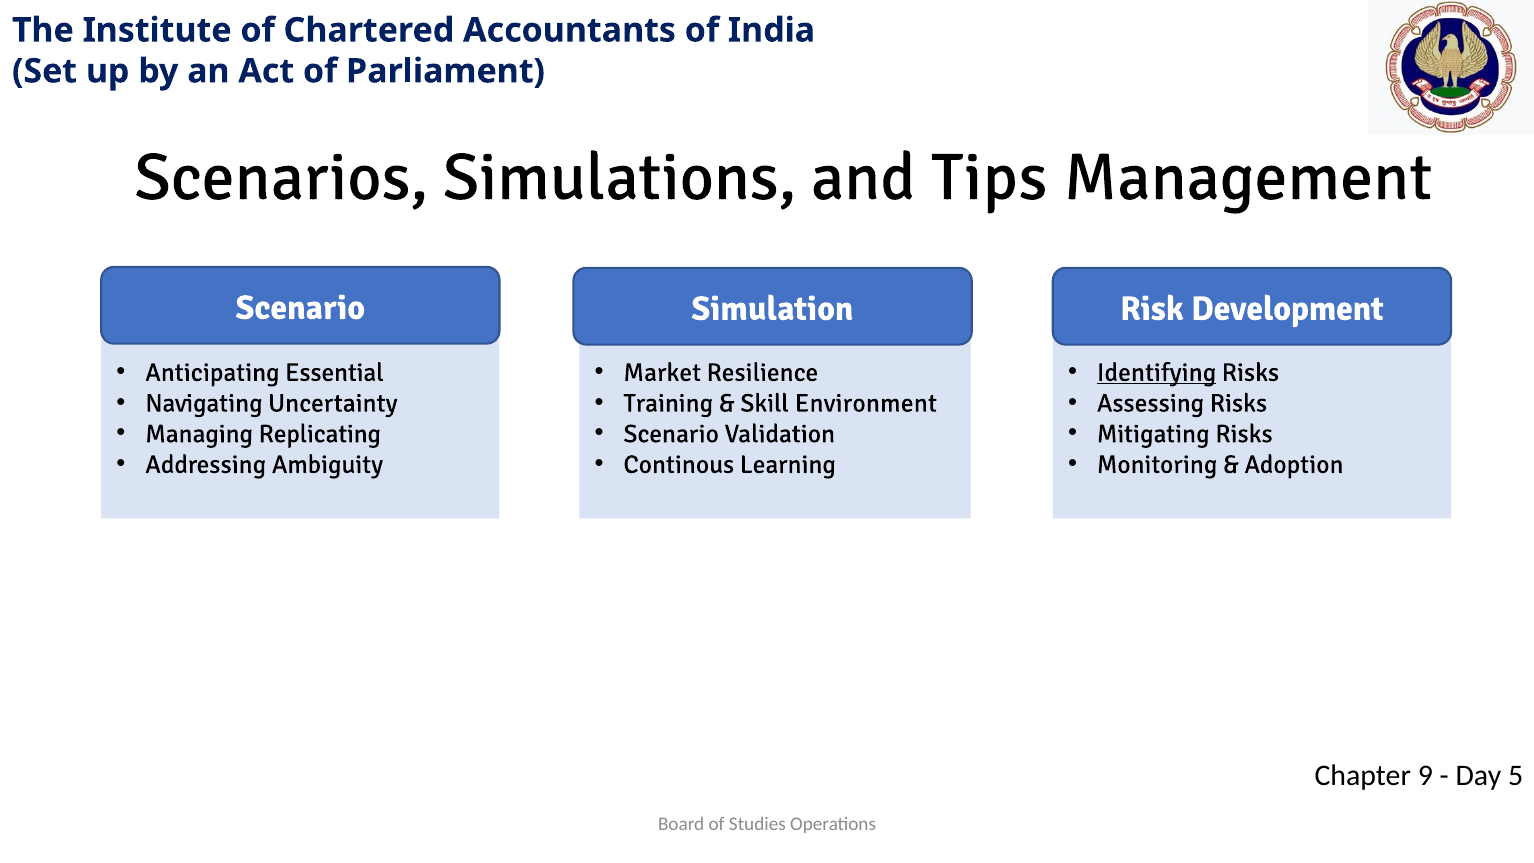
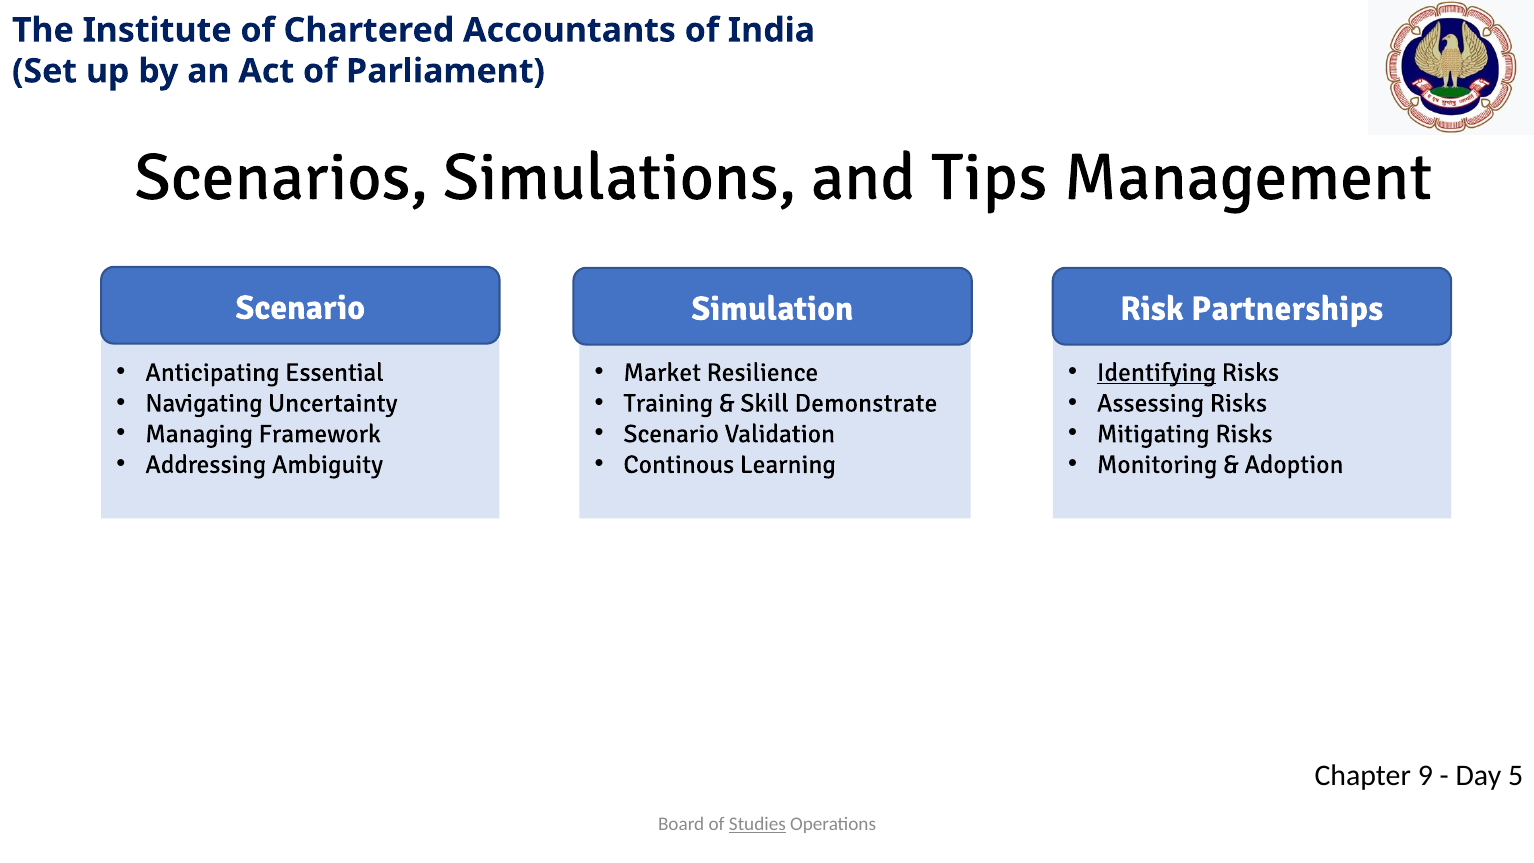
Development: Development -> Partnerships (1287, 309)
Environment: Environment -> Demonstrate (866, 403)
Replicating: Replicating -> Framework (320, 434)
Studies underline: none -> present (757, 824)
